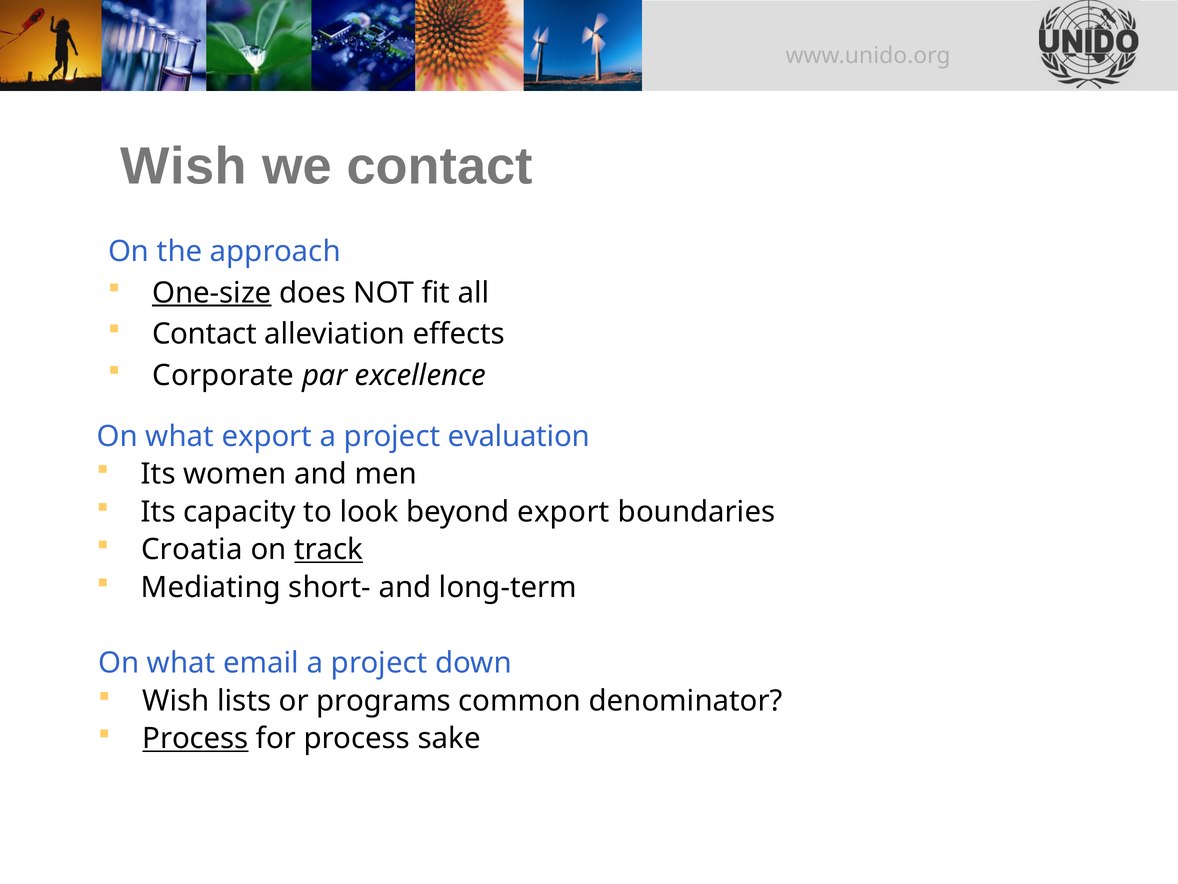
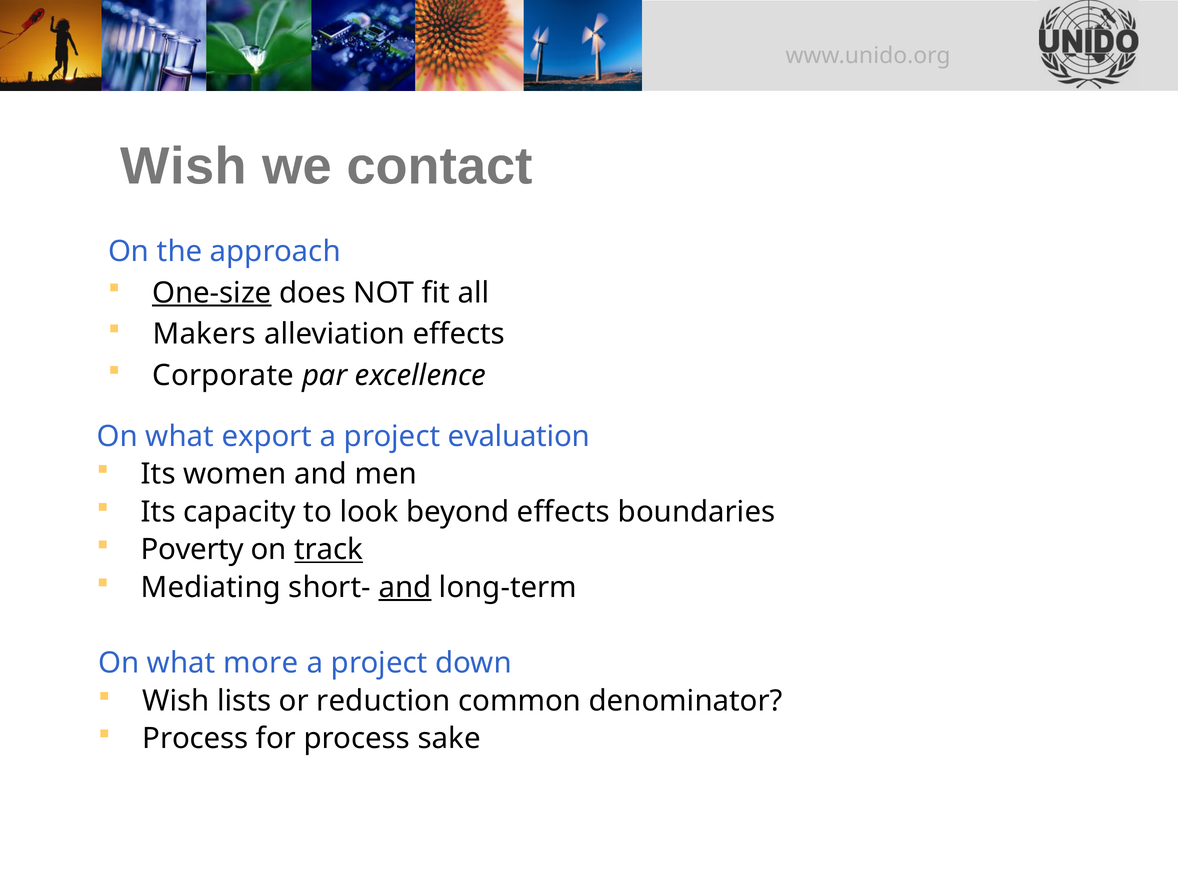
Contact: Contact -> Makers (204, 334)
beyond export: export -> effects (563, 512)
Croatia: Croatia -> Poverty (192, 549)
and underline: none -> present (405, 587)
email: email -> more (261, 663)
programs: programs -> reduction (383, 700)
Process underline: present -> none (195, 738)
